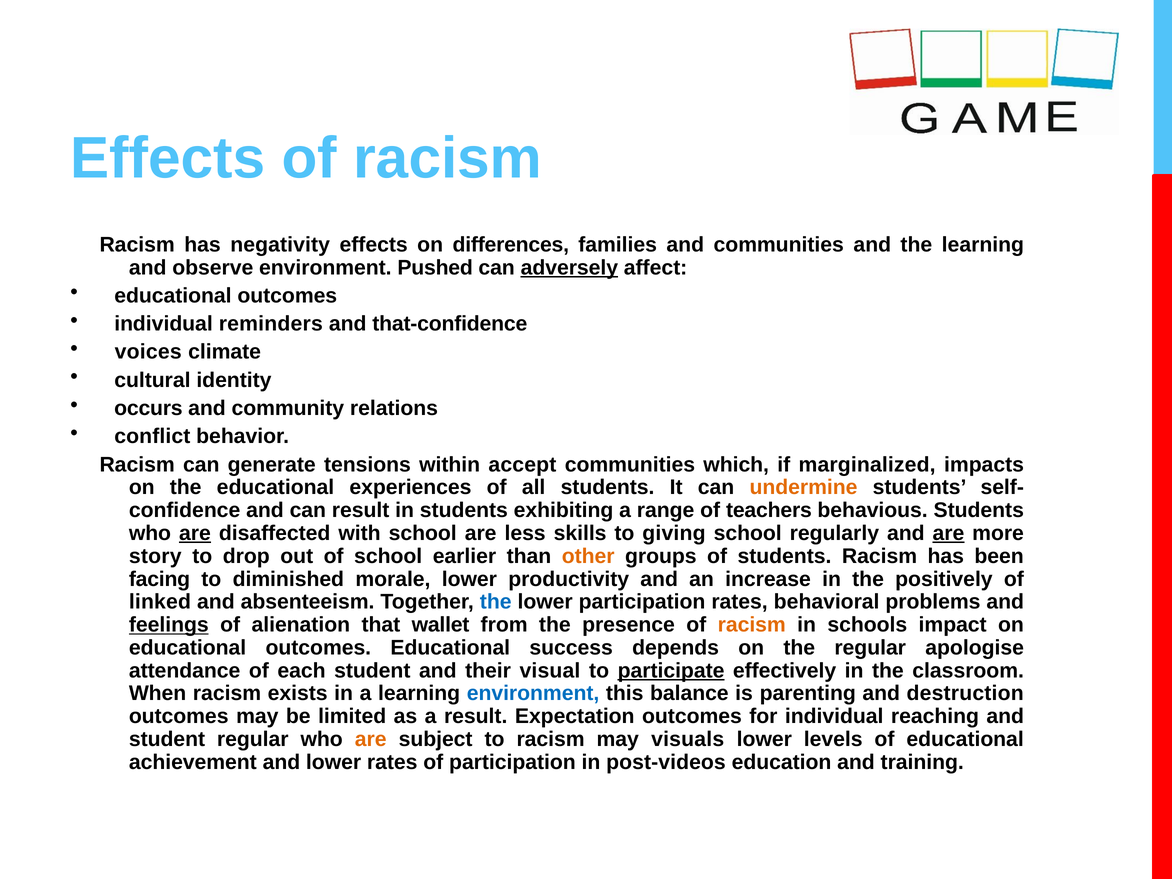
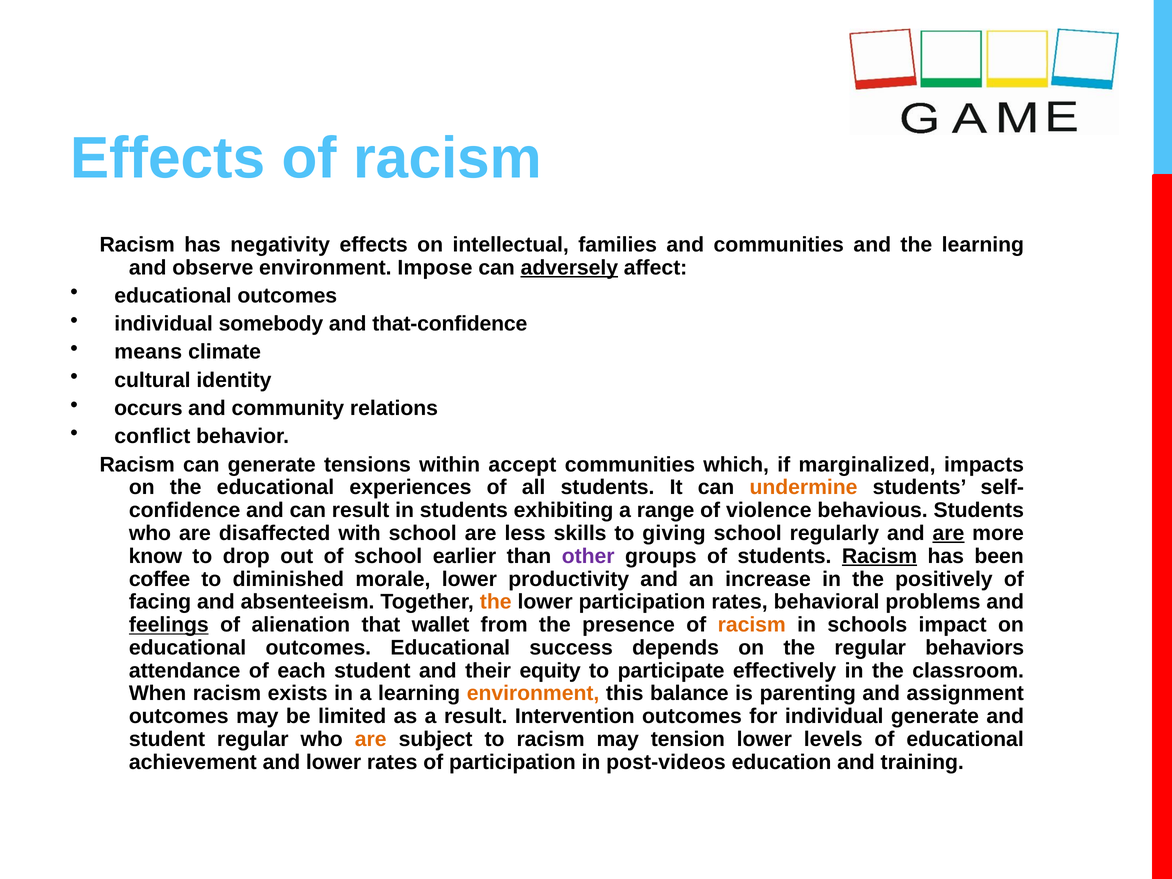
differences: differences -> intellectual (511, 245)
Pushed: Pushed -> Impose (435, 268)
reminders: reminders -> somebody (271, 324)
voices: voices -> means (148, 352)
teachers: teachers -> violence (769, 510)
are underline: present -> none (195, 533)
story: story -> know (155, 556)
other colour: orange -> purple (588, 556)
Racism underline: none -> present (880, 556)
facing: facing -> coffee (160, 579)
linked: linked -> facing (160, 602)
the colour: blue -> orange (496, 602)
apologise: apologise -> behaviors (975, 648)
visual: visual -> equity (550, 671)
participate underline: present -> none (671, 671)
environment colour: blue -> orange (533, 693)
destruction: destruction -> assignment (965, 693)
Expectation: Expectation -> Intervention (575, 716)
individual reaching: reaching -> generate (935, 716)
visuals: visuals -> tension (688, 739)
